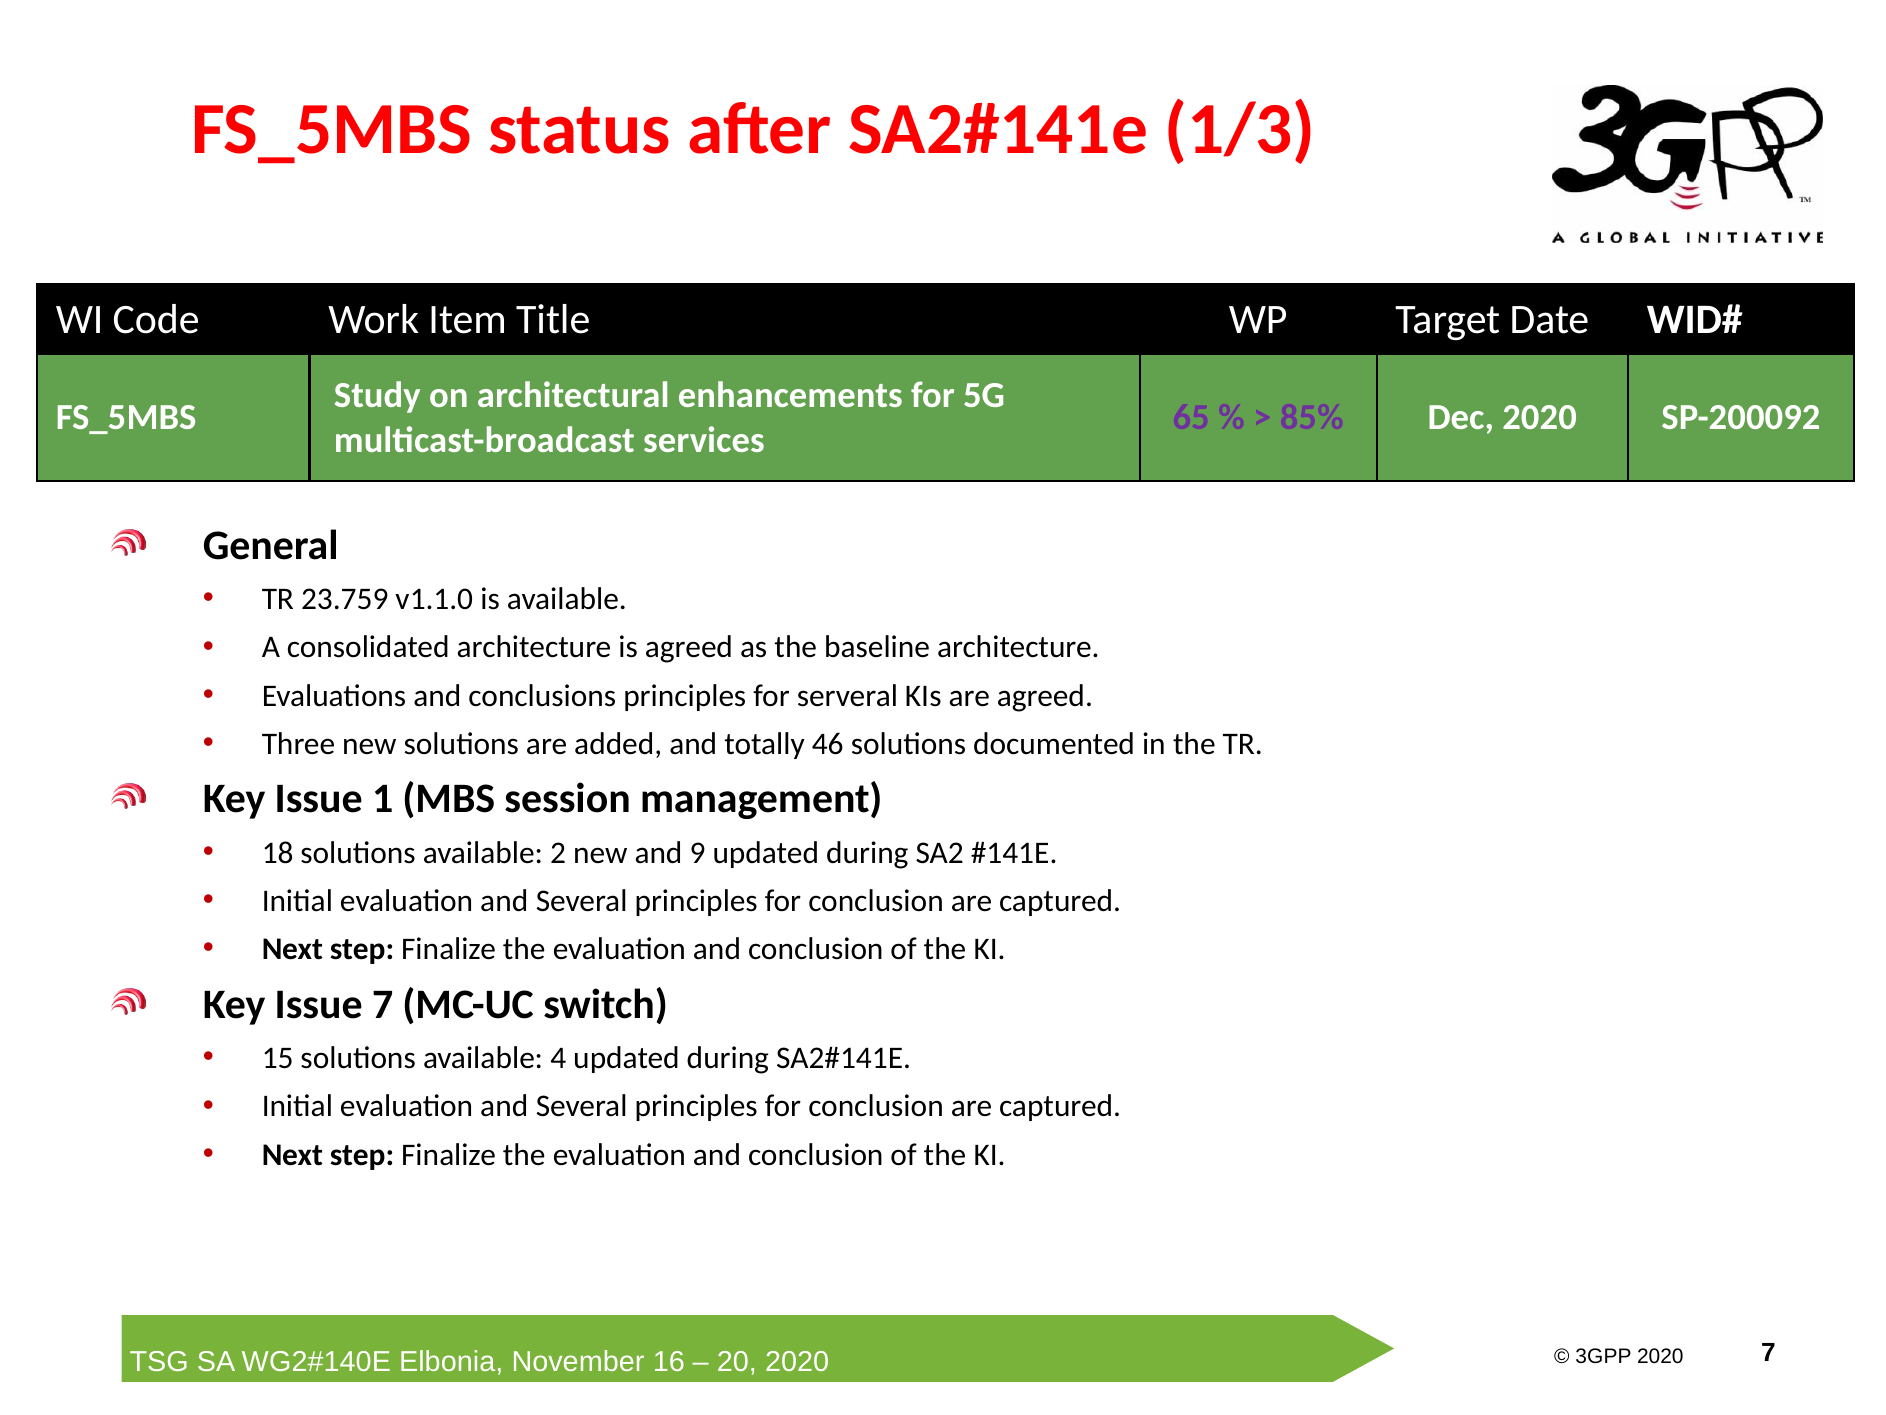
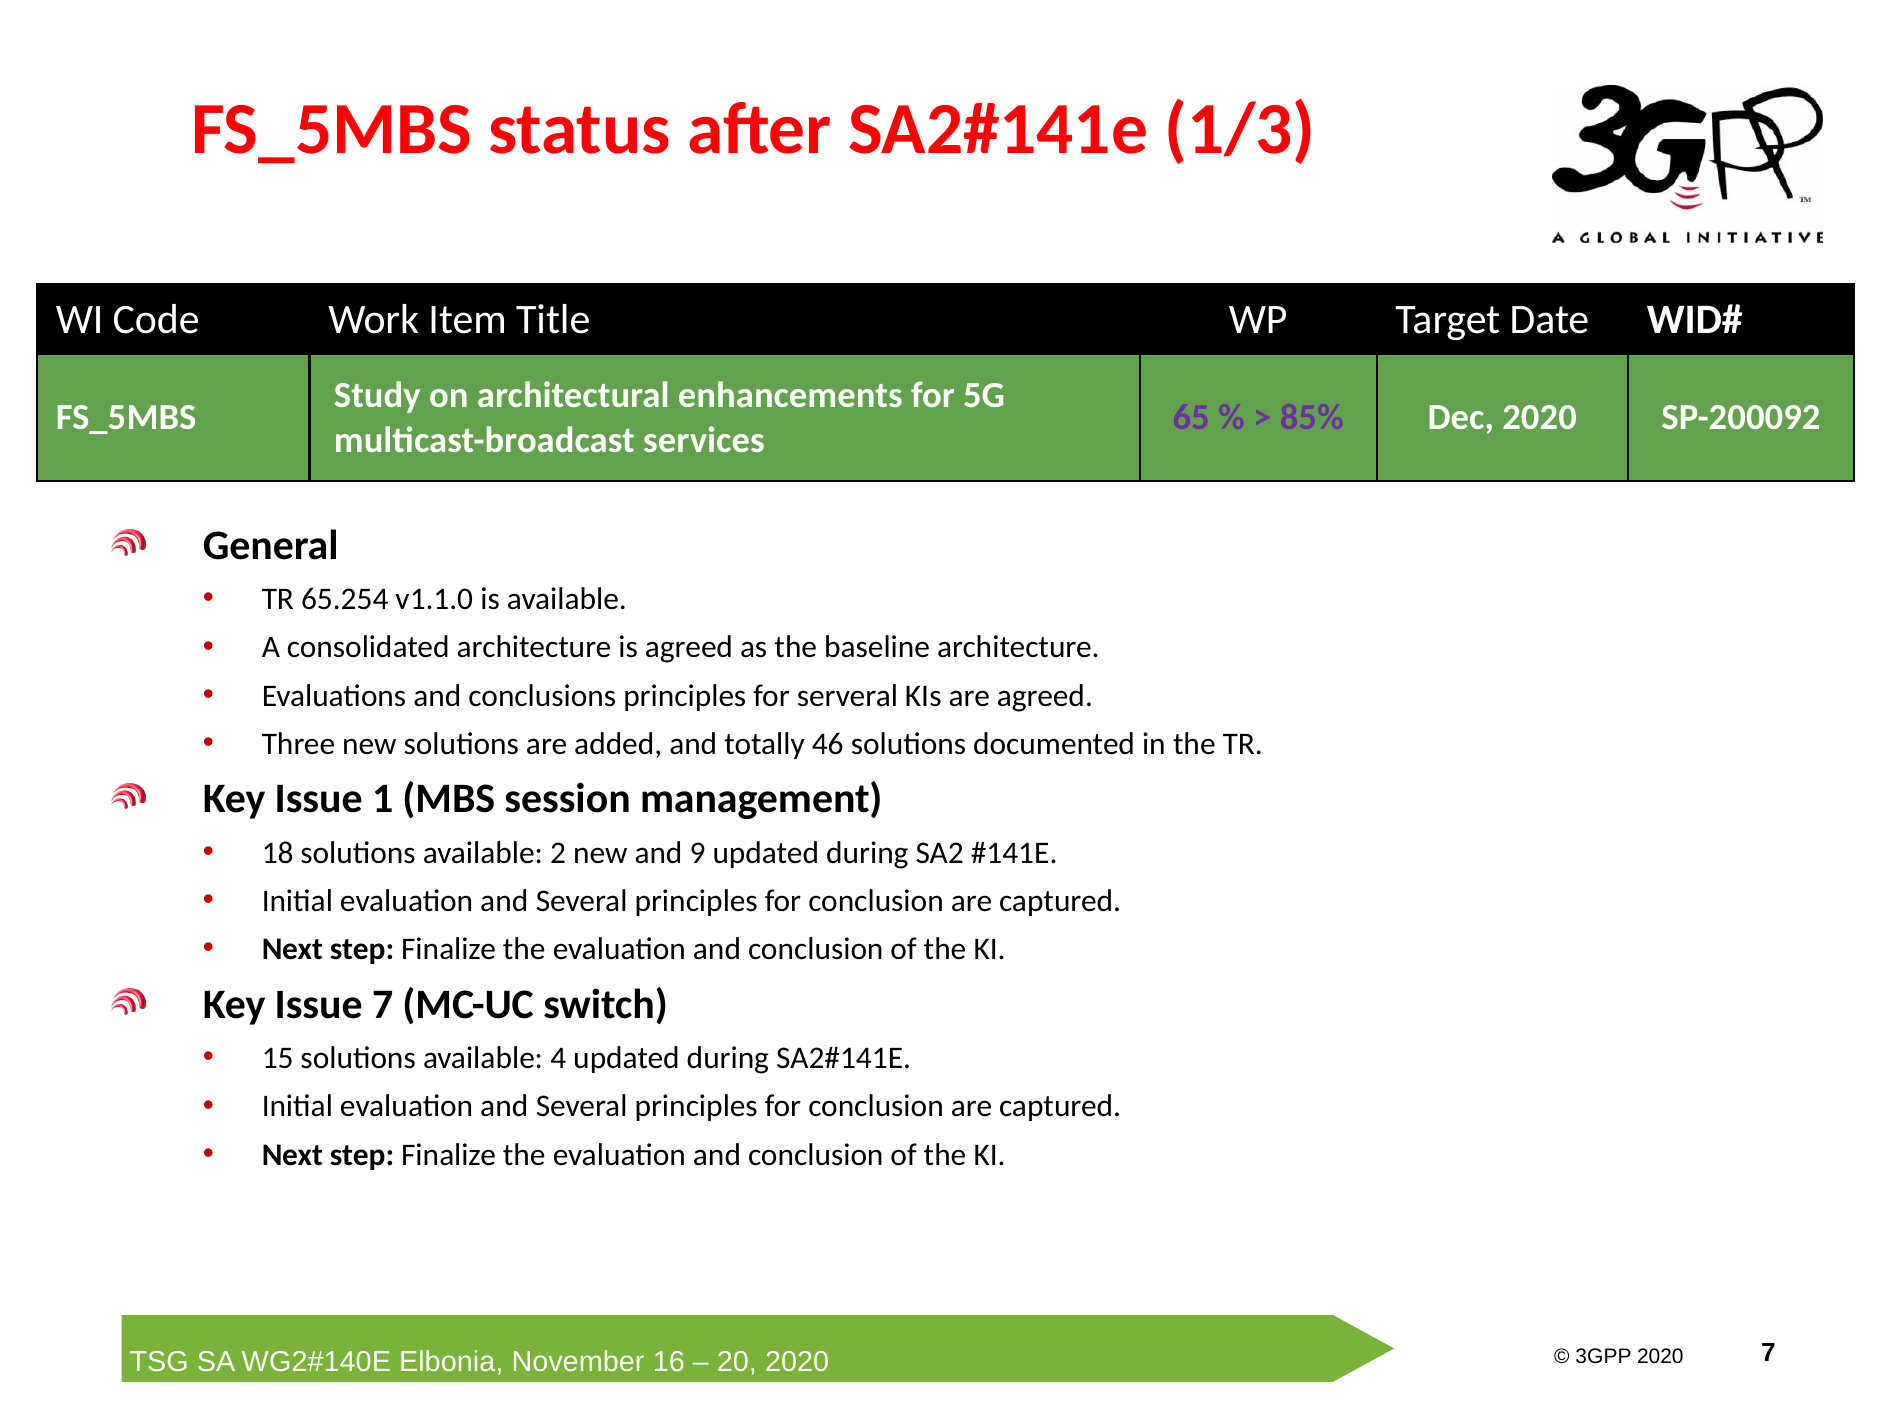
23.759: 23.759 -> 65.254 (345, 599)
